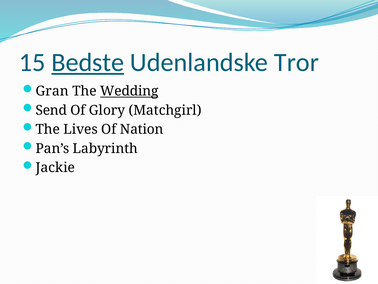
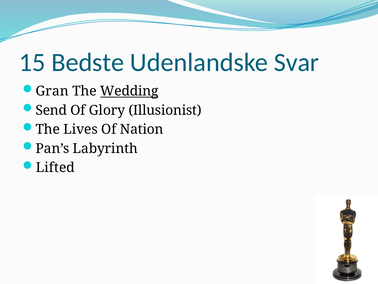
Bedste underline: present -> none (88, 62)
Tror: Tror -> Svar (297, 62)
Matchgirl: Matchgirl -> Illusionist (165, 110)
Jackie: Jackie -> Lifted (55, 167)
